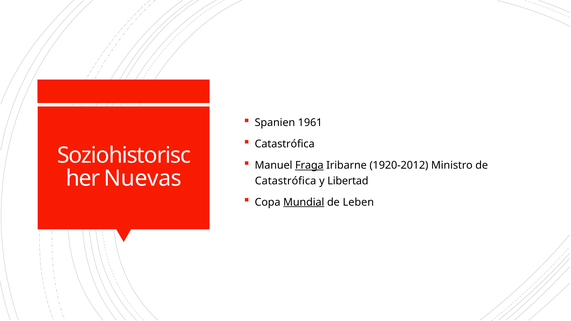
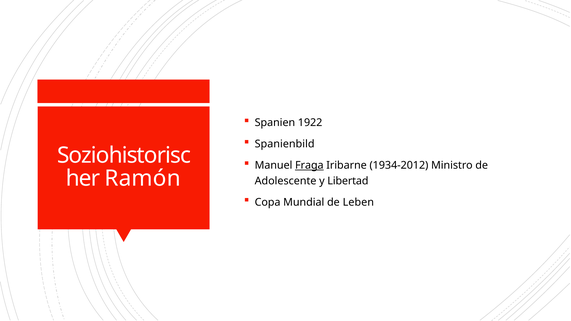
1961: 1961 -> 1922 (310, 123)
Catastrófica: Catastrófica -> Spanienbild (285, 144)
1920-2012: 1920-2012 -> 1934-2012 (399, 166)
Nuevas: Nuevas -> Ramón (143, 179)
Catastrófica: Catastrófica -> Adolescente (286, 181)
Mundial underline: present -> none (304, 202)
